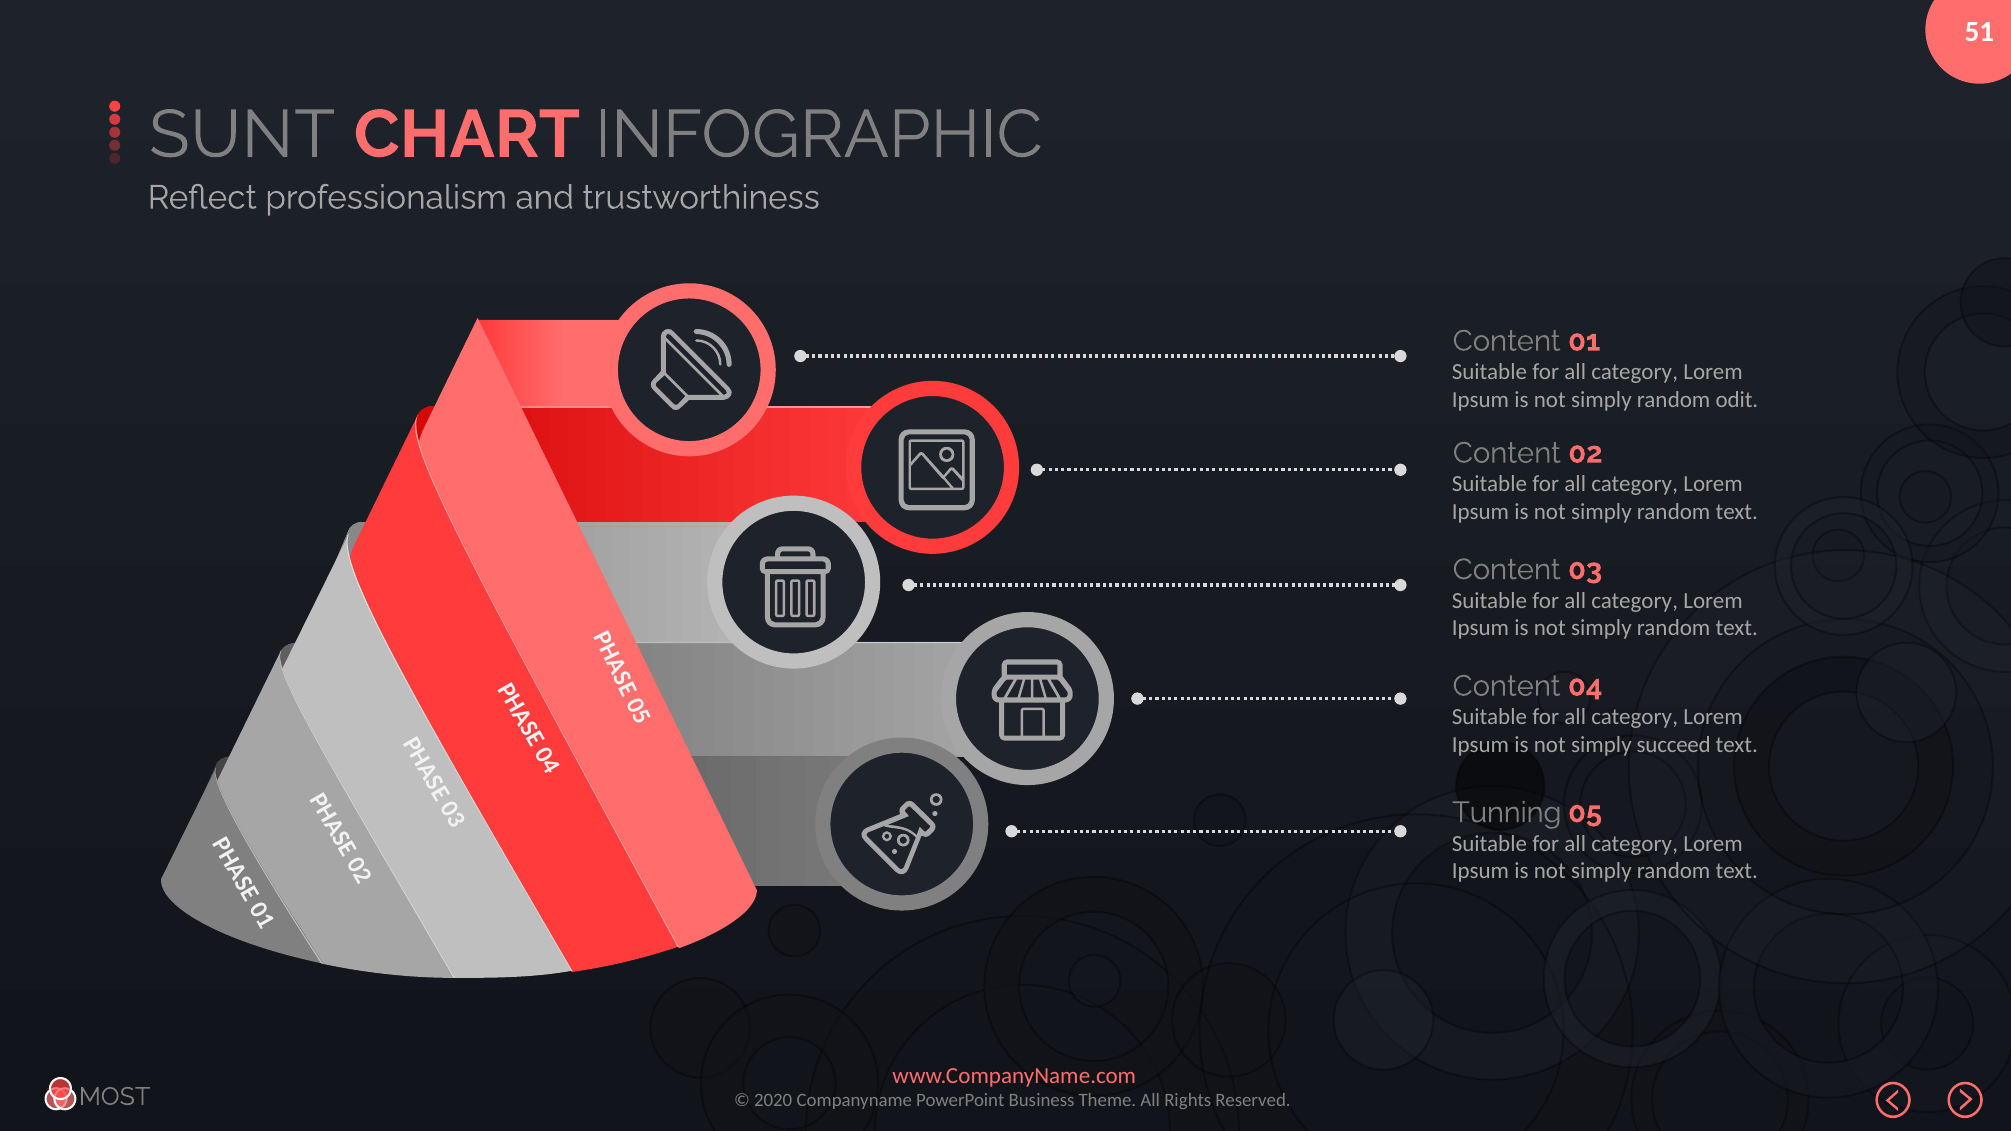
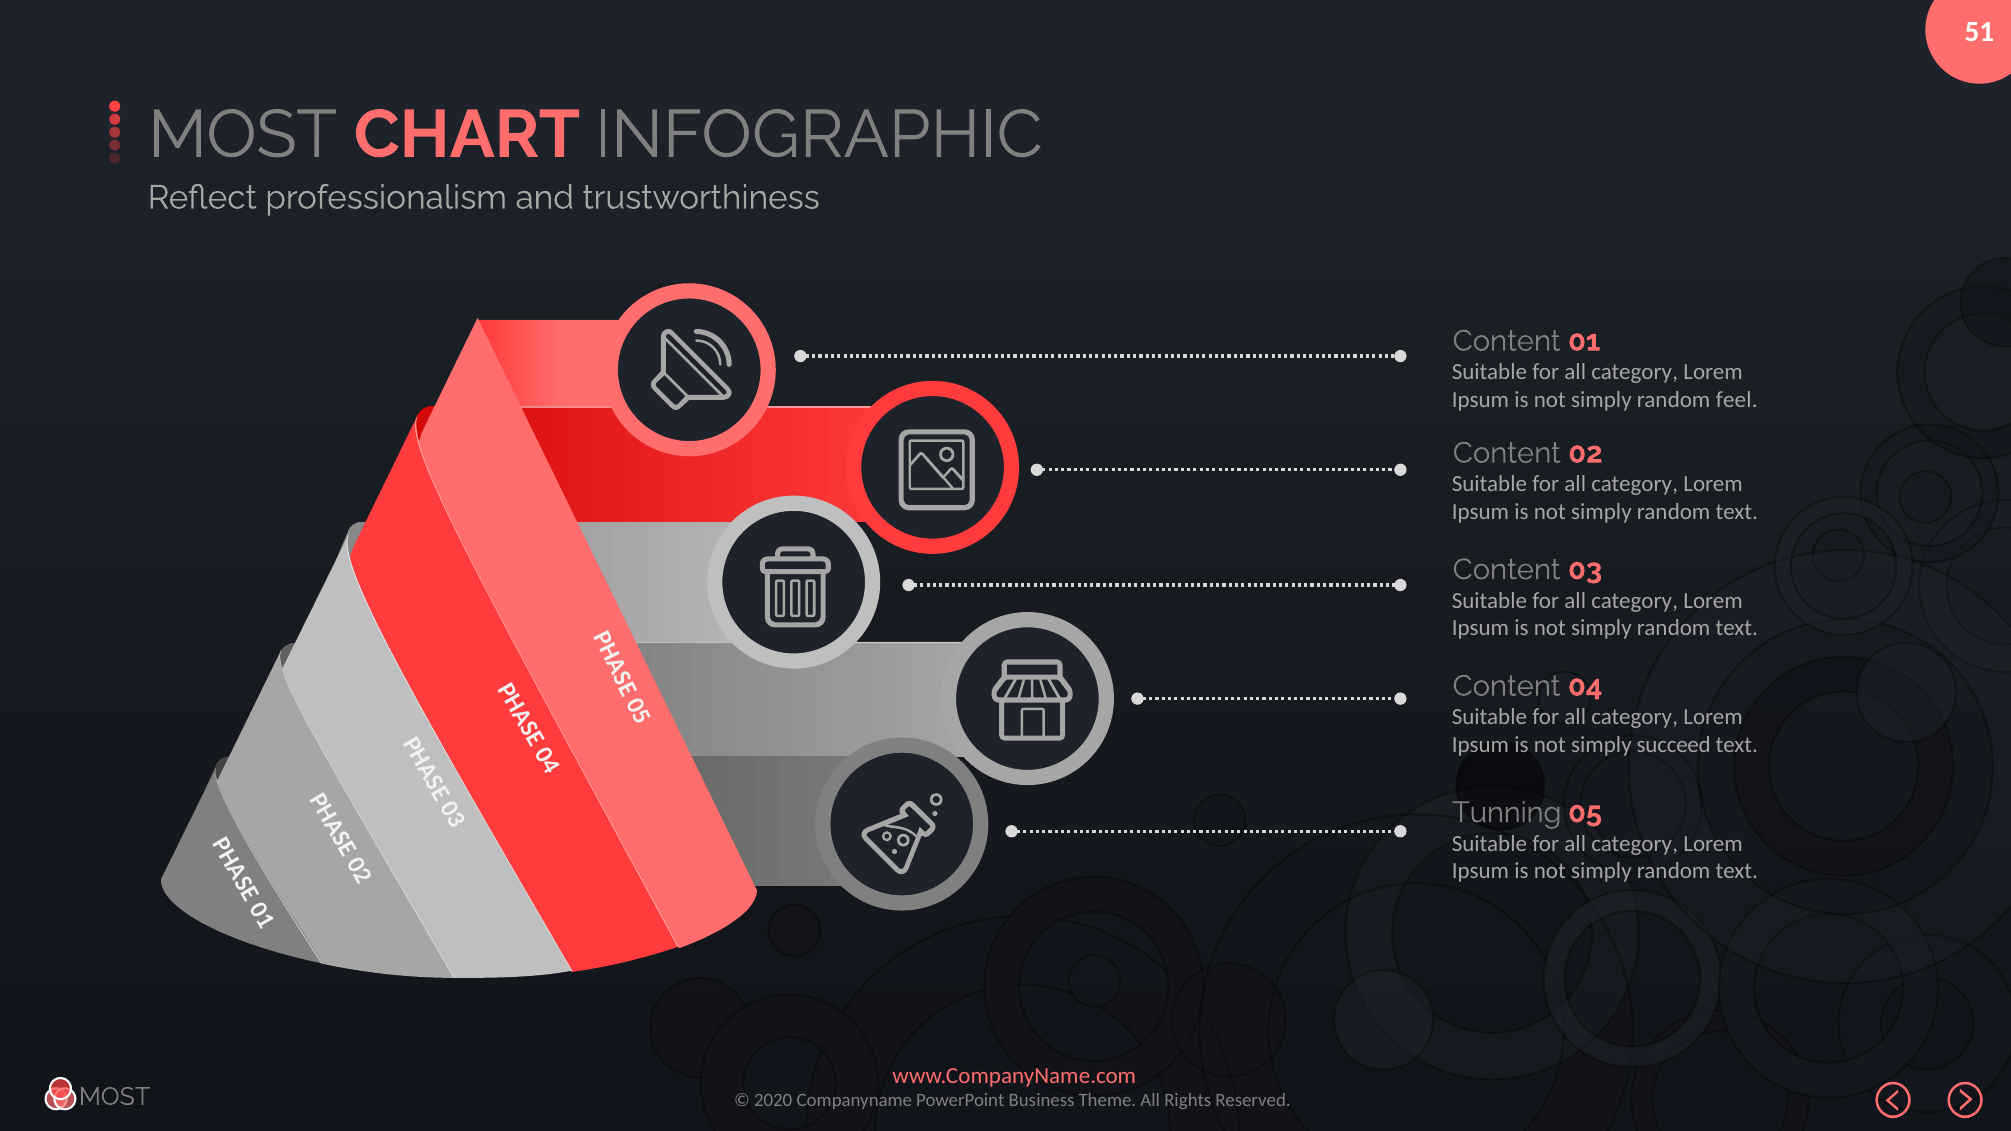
SUNT: SUNT -> MOST (243, 135)
odit: odit -> feel (1737, 400)
